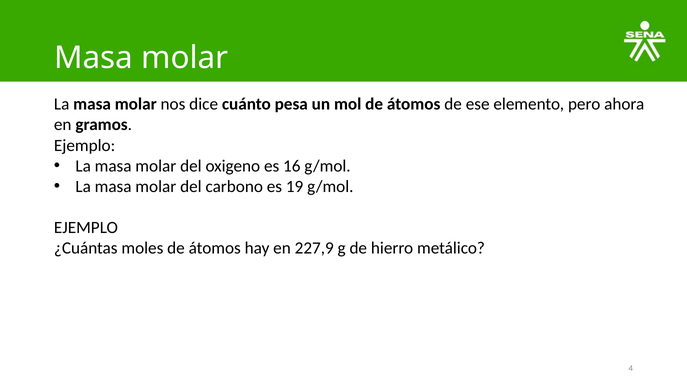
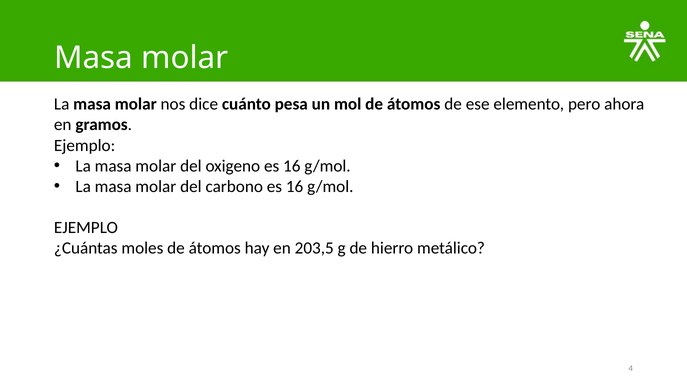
carbono es 19: 19 -> 16 (295, 187)
227,9: 227,9 -> 203,5 (314, 249)
